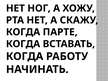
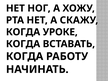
ПАРТЕ: ПАРТЕ -> УРОКЕ (60, 32)
